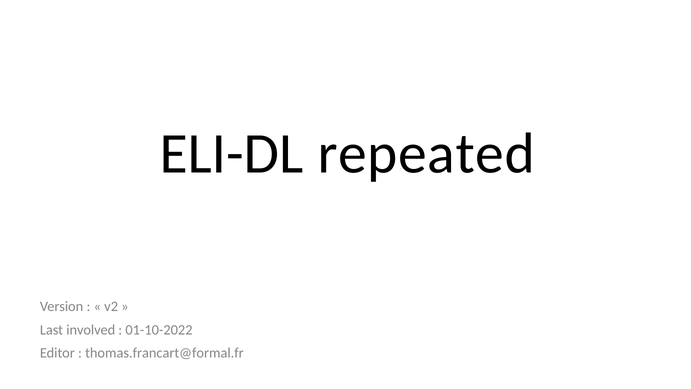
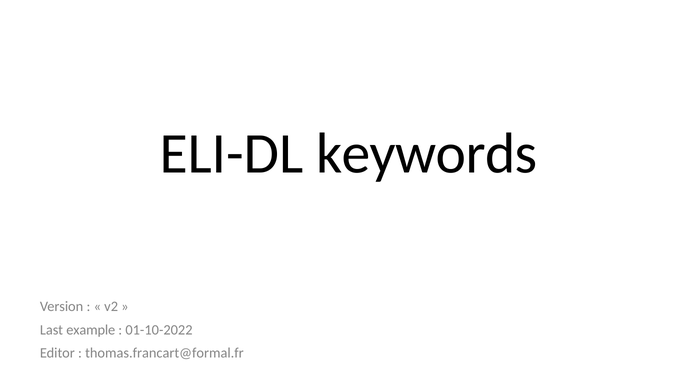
repeated: repeated -> keywords (427, 153)
involved: involved -> example (91, 330)
